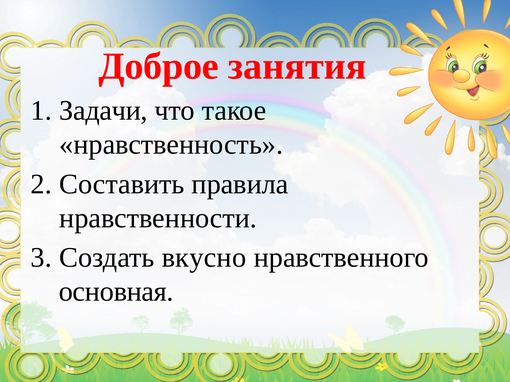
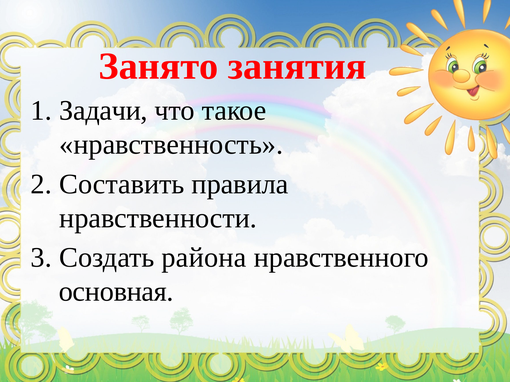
Доброе: Доброе -> Занято (159, 66)
вкусно: вкусно -> района (204, 258)
